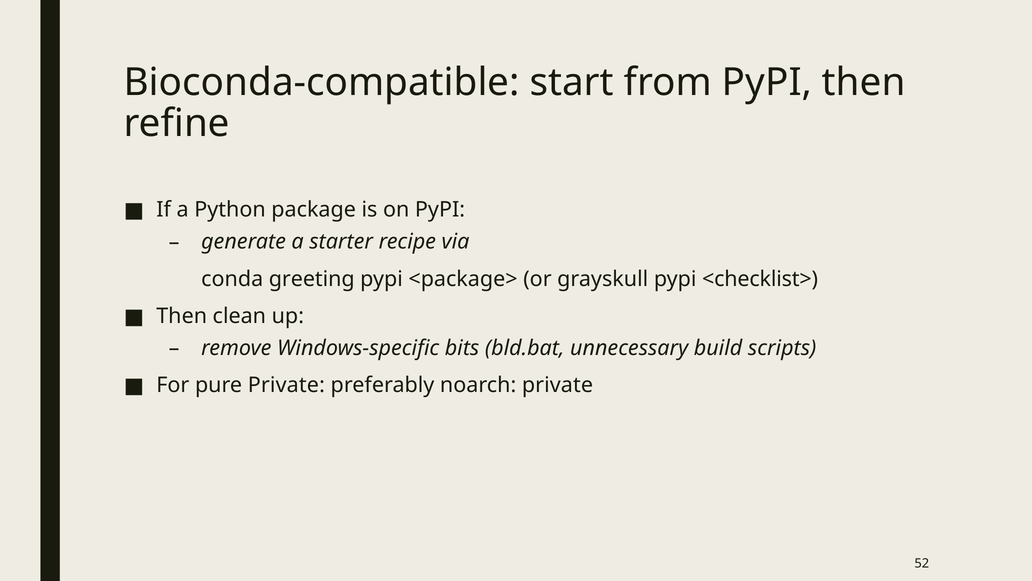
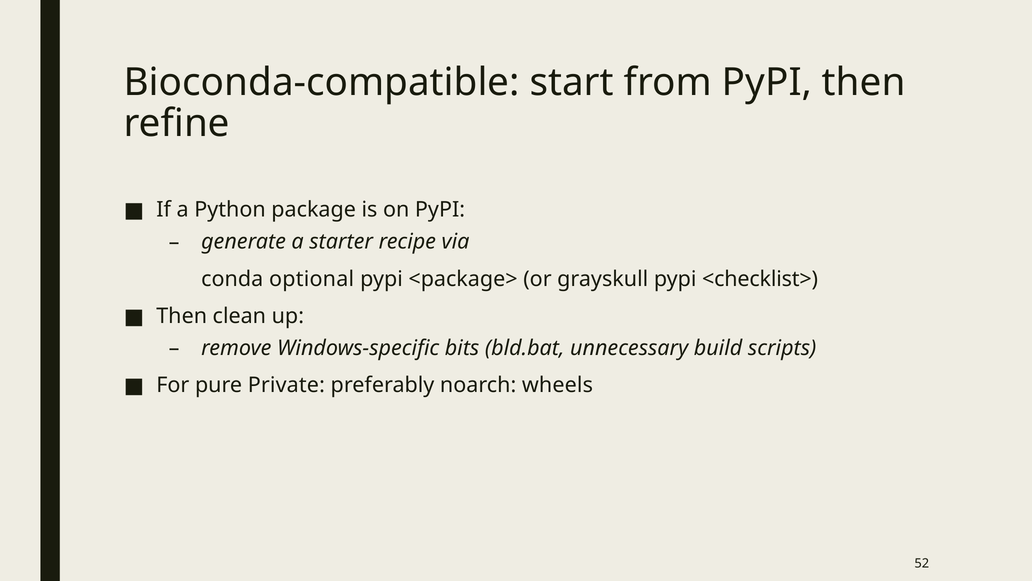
greeting: greeting -> optional (312, 279)
noarch private: private -> wheels (557, 385)
